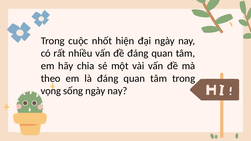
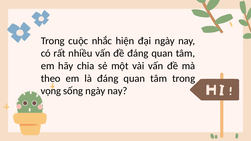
nhốt: nhốt -> nhắc (102, 41)
